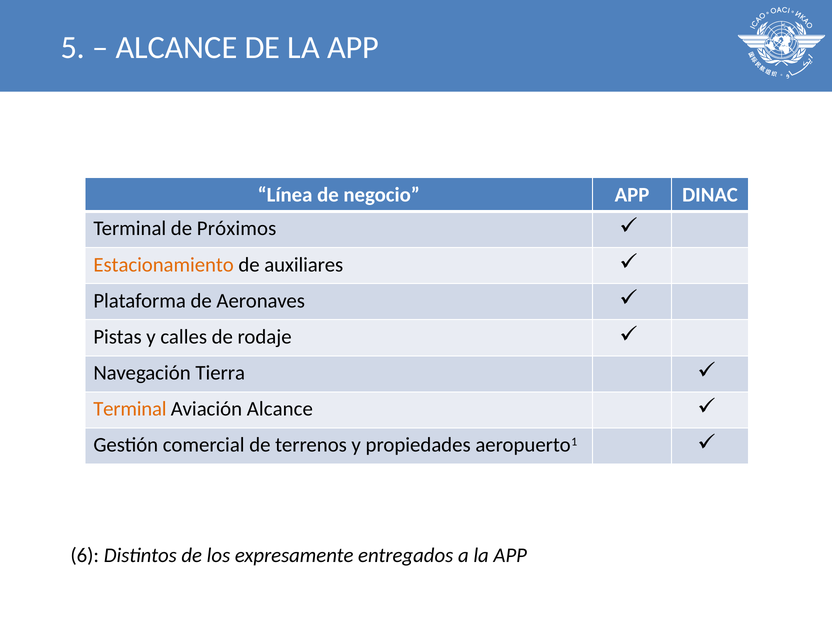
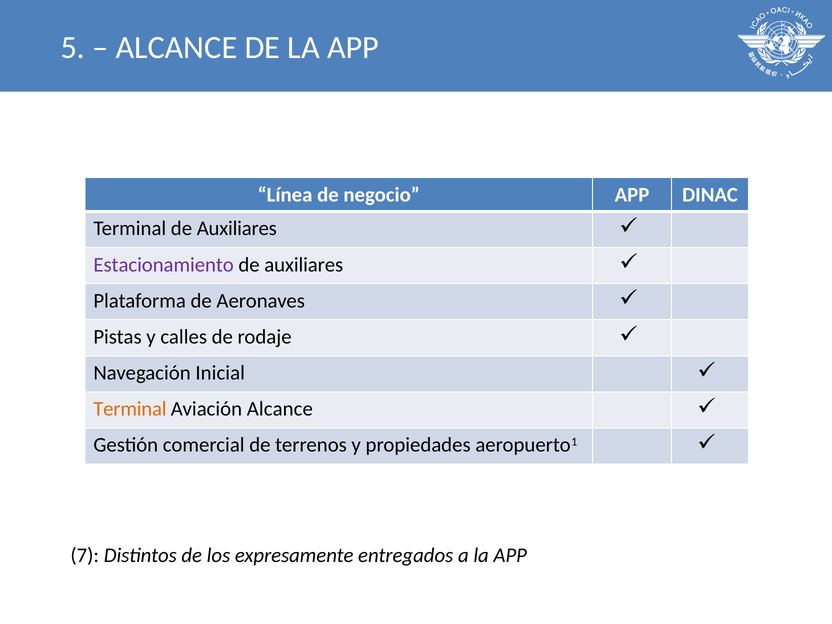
Terminal de Próximos: Próximos -> Auxiliares (237, 229)
Estacionamiento colour: orange -> purple (164, 265)
Tierra: Tierra -> Inicial (220, 373)
6: 6 -> 7 (85, 555)
